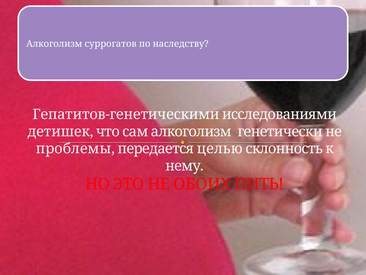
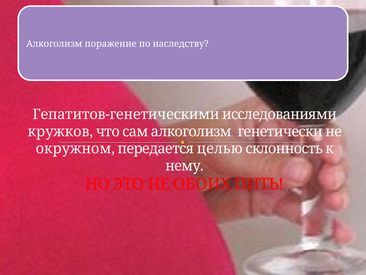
суррогатов: суррогатов -> поражение (111, 44)
детишек: детишек -> кружков (60, 131)
проблемы: проблемы -> окружном (75, 148)
